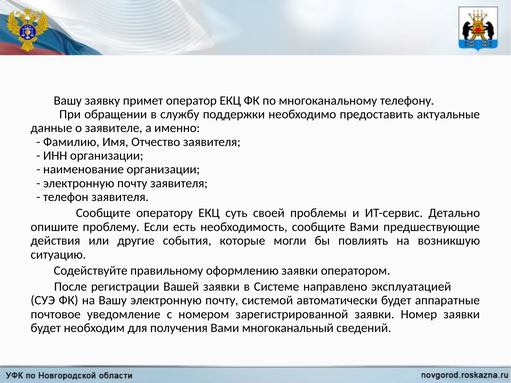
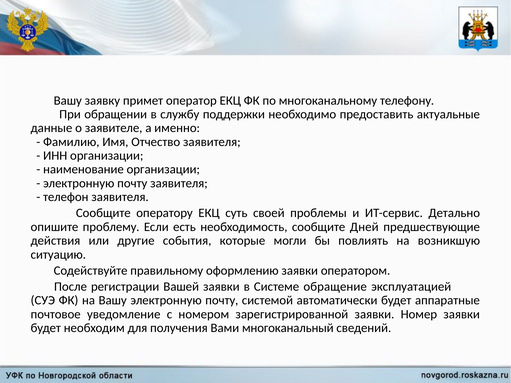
сообщите Вами: Вами -> Дней (364, 227)
направлено: направлено -> обращение (335, 287)
